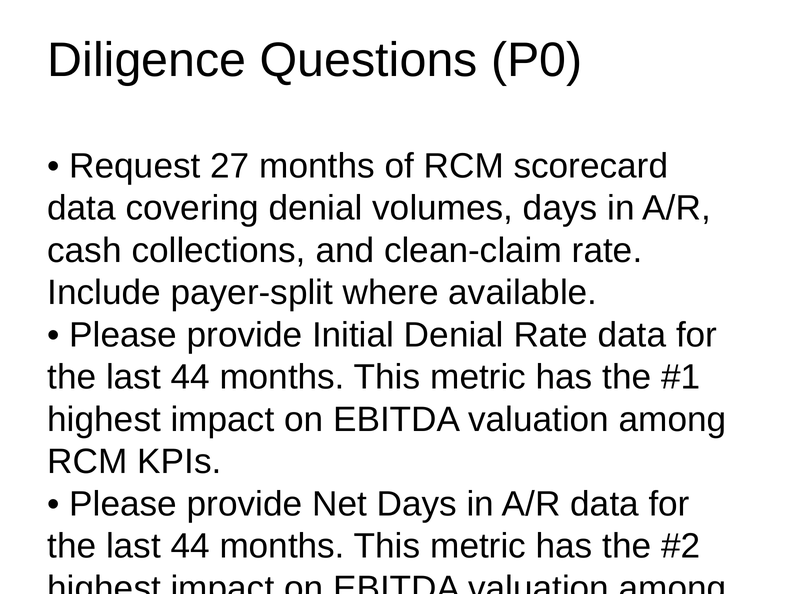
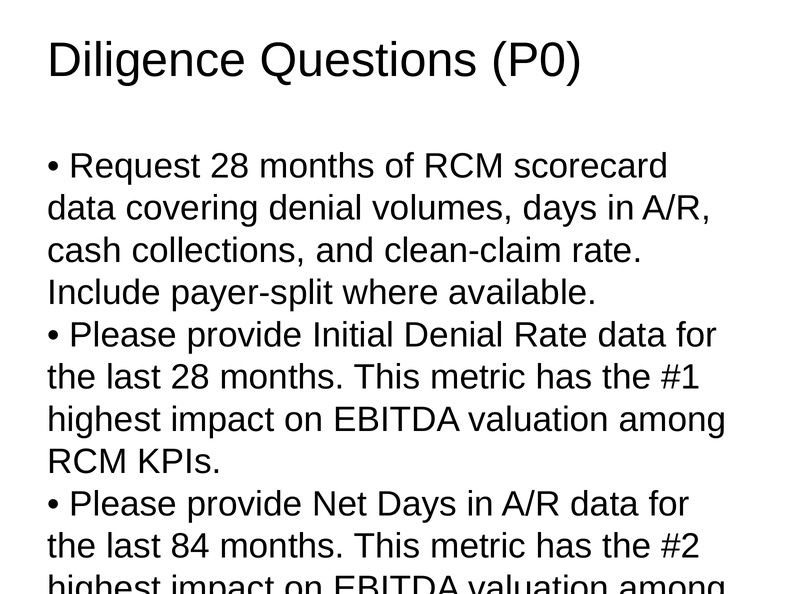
Request 27: 27 -> 28 (230, 166)
44: 44 -> 28 (190, 377)
44: 44 -> 84 (190, 546)
